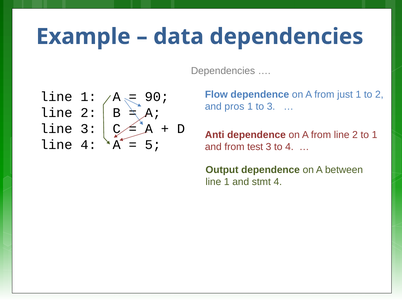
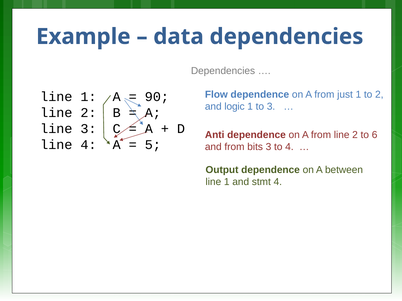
pros: pros -> logic (235, 107)
to 1: 1 -> 6 (375, 135)
test: test -> bits (255, 147)
